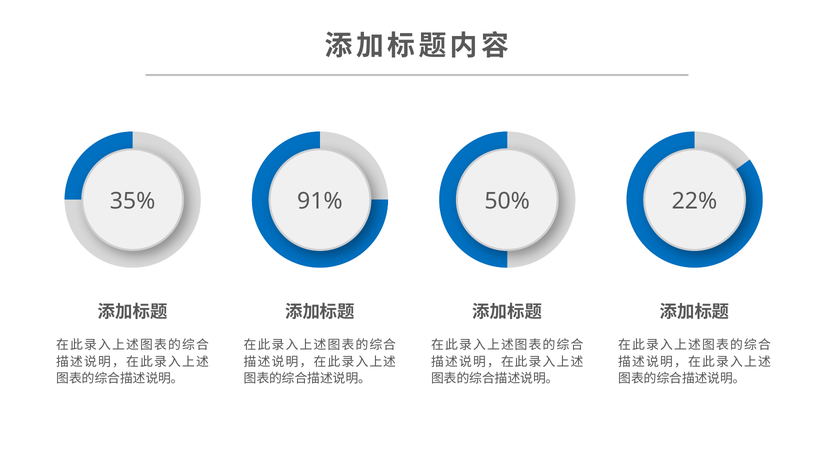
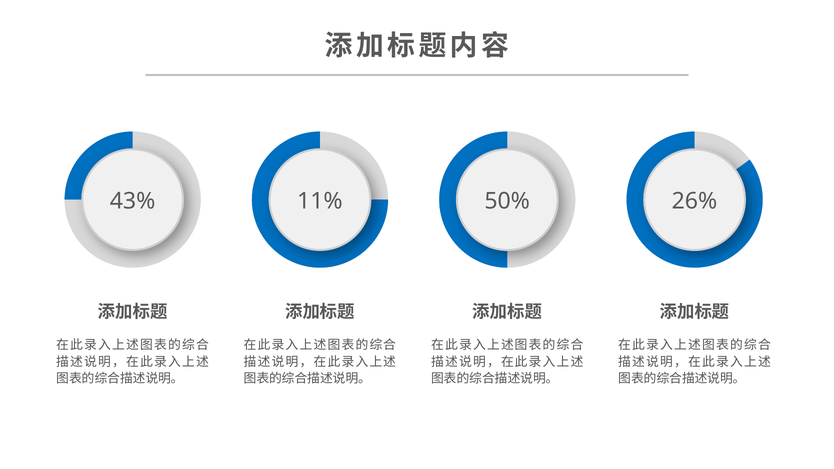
35%: 35% -> 43% (133, 201)
91%: 91% -> 11% (320, 201)
22%: 22% -> 26% (694, 201)
